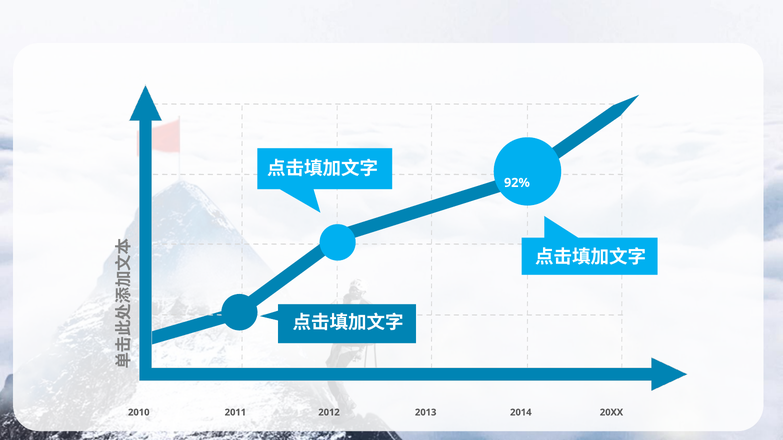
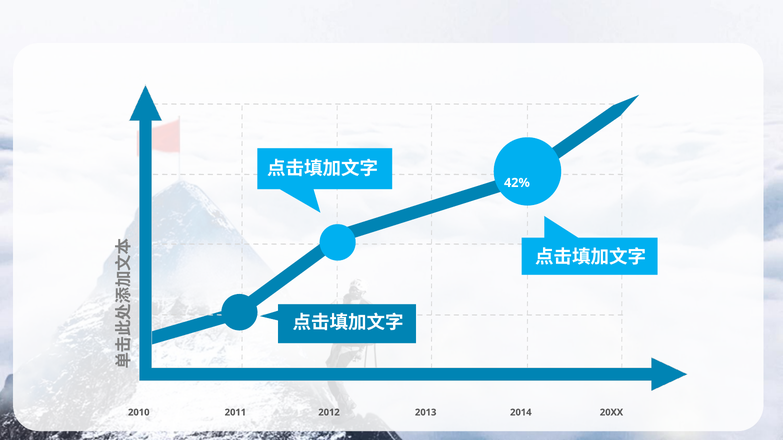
92%: 92% -> 42% (517, 183)
